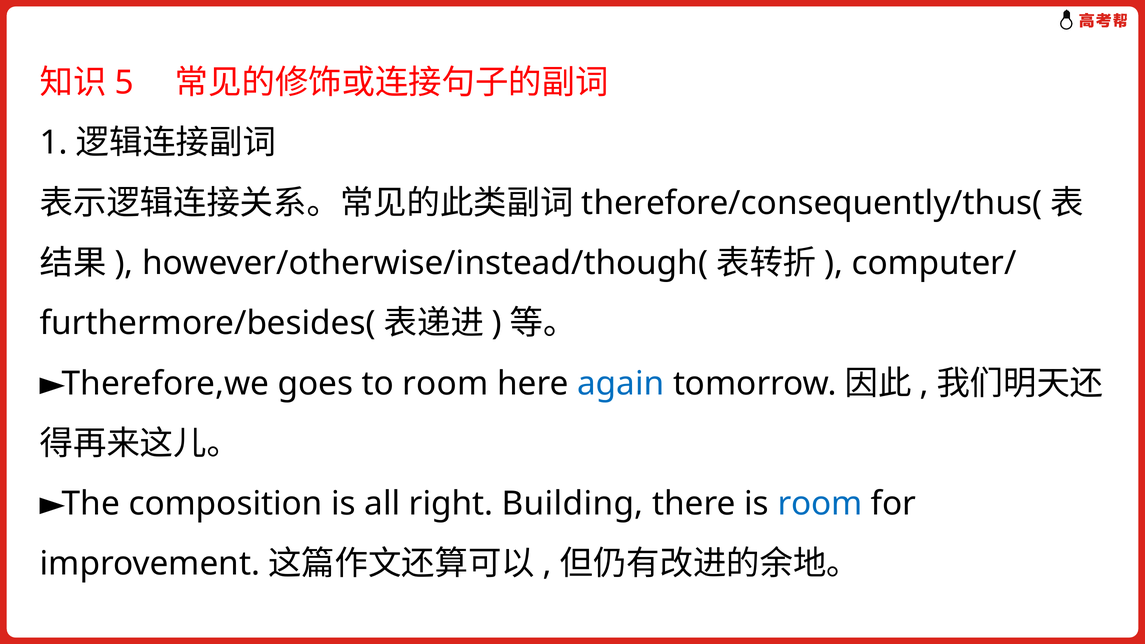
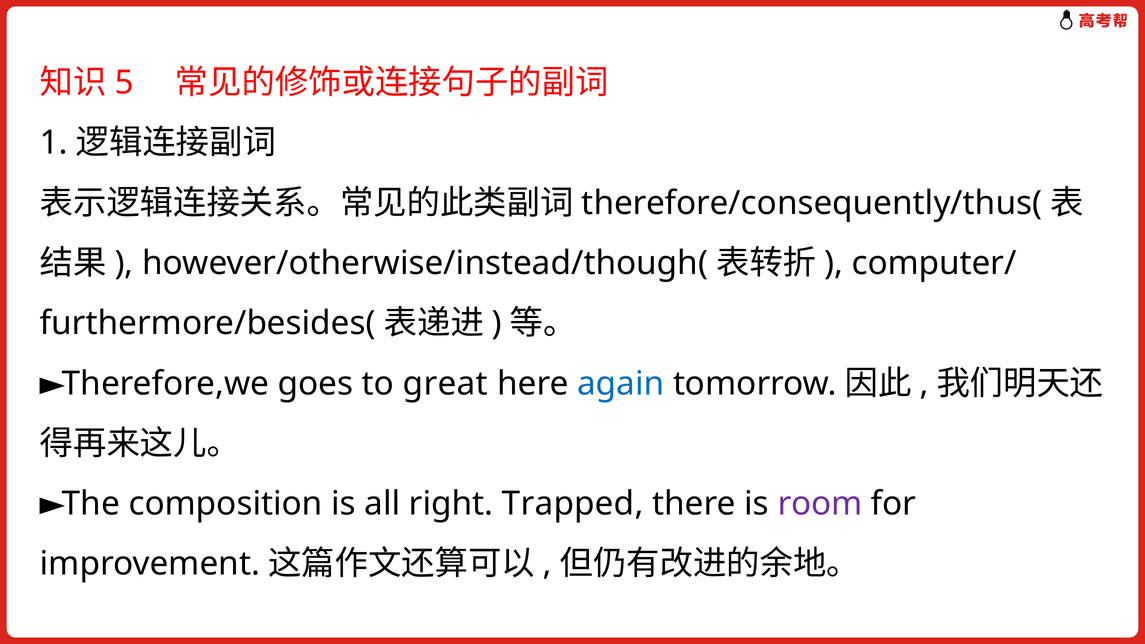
to room: room -> great (445, 384)
Building: Building -> Trapped (573, 504)
room colour: blue -> purple (820, 504)
